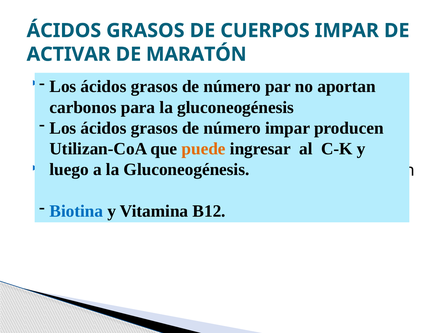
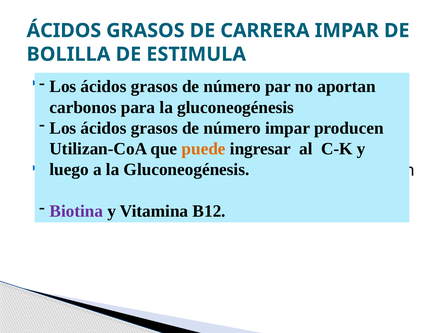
CUERPOS: CUERPOS -> CARRERA (265, 31)
ACTIVAR: ACTIVAR -> BOLILLA (68, 54)
MARATÓN: MARATÓN -> ESTIMULA (196, 54)
Biotina colour: blue -> purple (76, 211)
